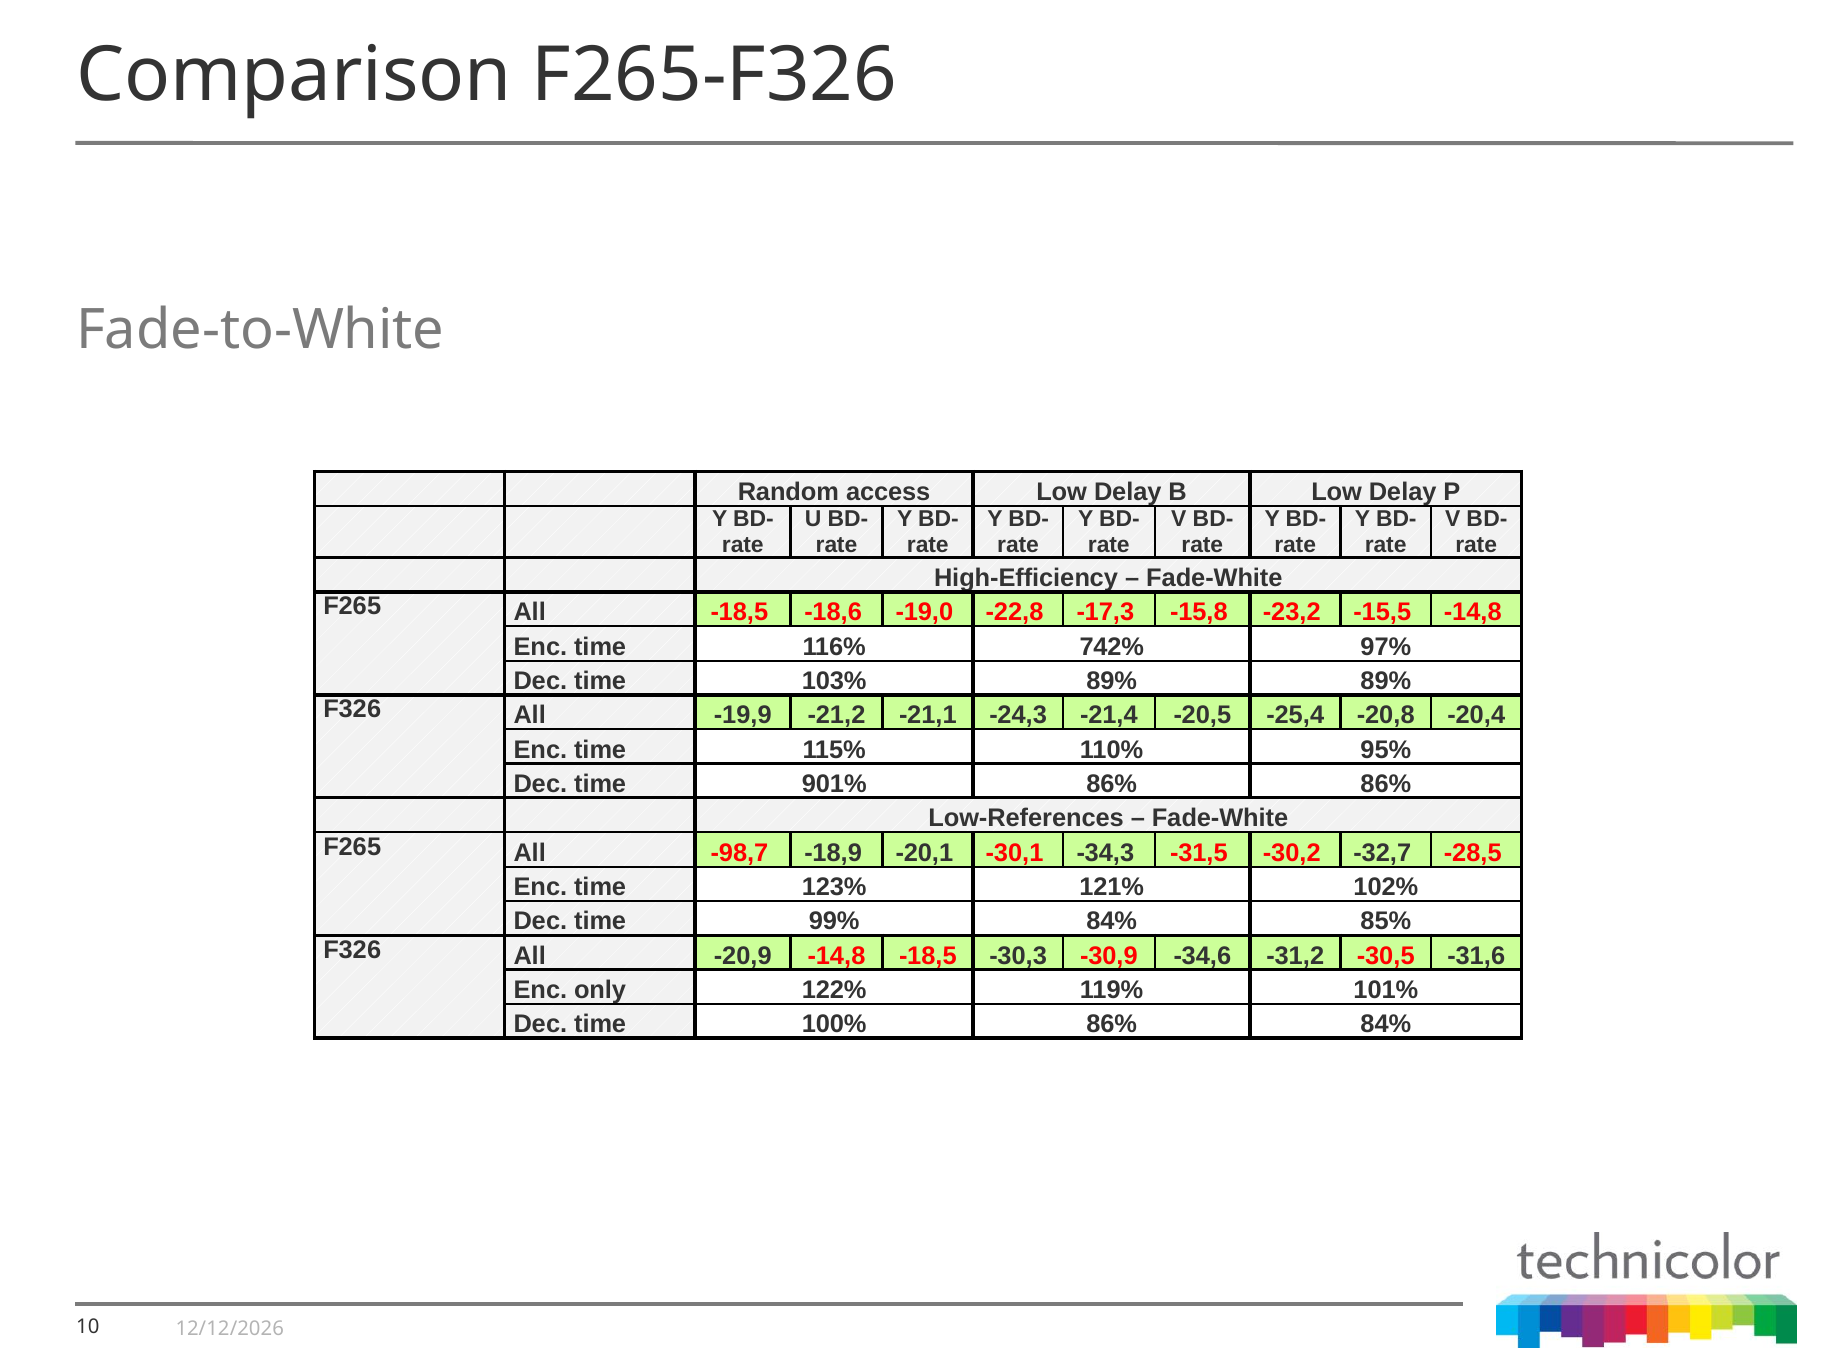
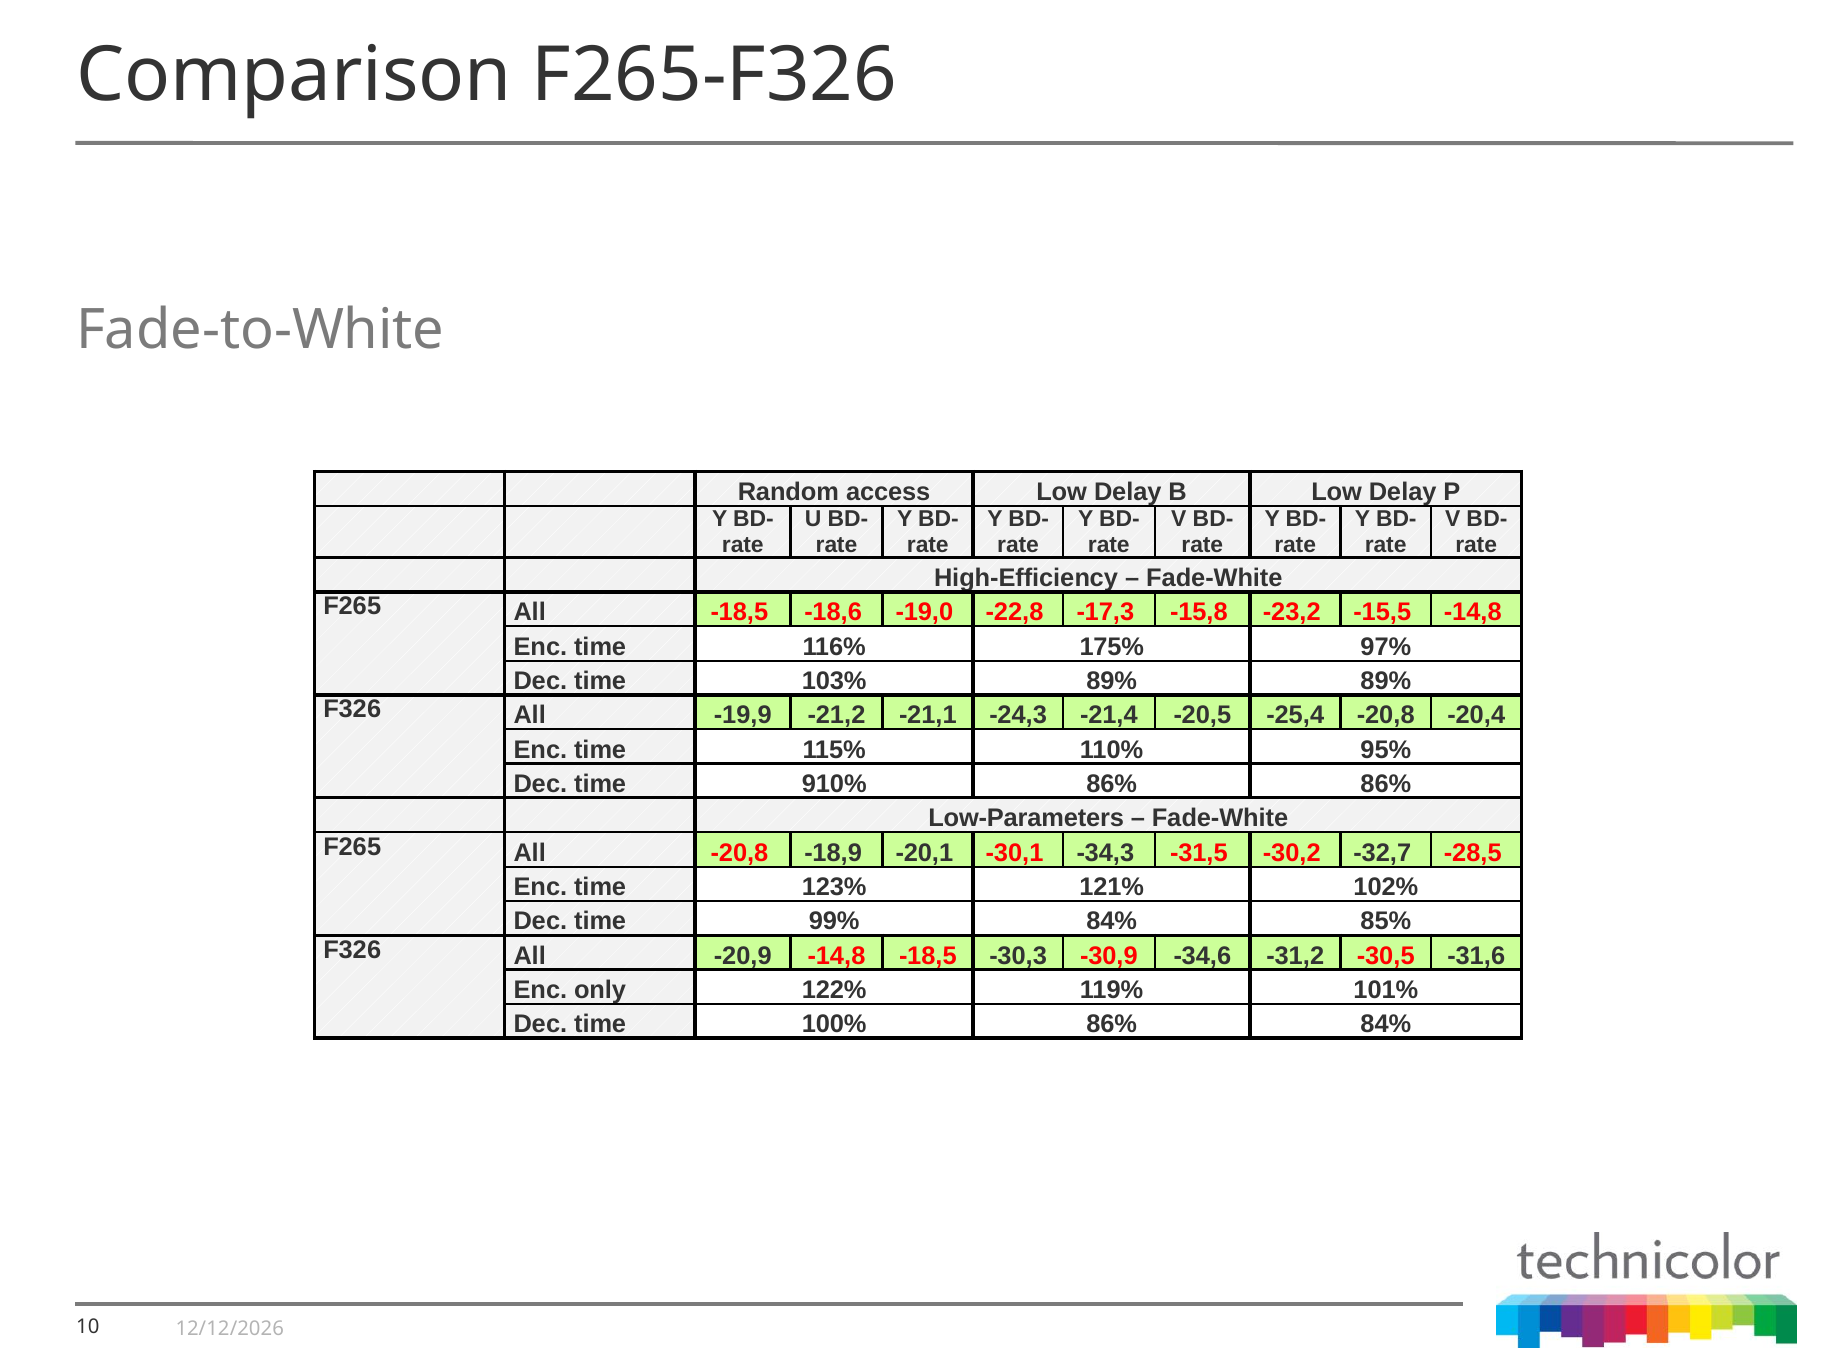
742%: 742% -> 175% (1112, 647)
901%: 901% -> 910% (834, 784)
Low-References: Low-References -> Low-Parameters (1026, 819)
All -98,7: -98,7 -> -20,8 (739, 853)
